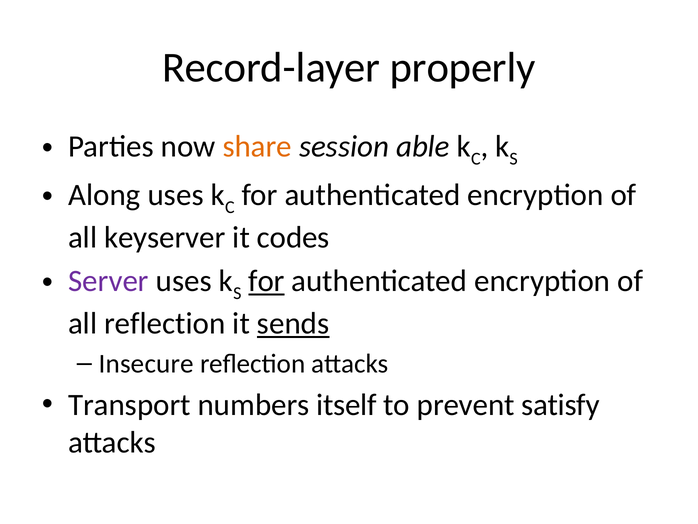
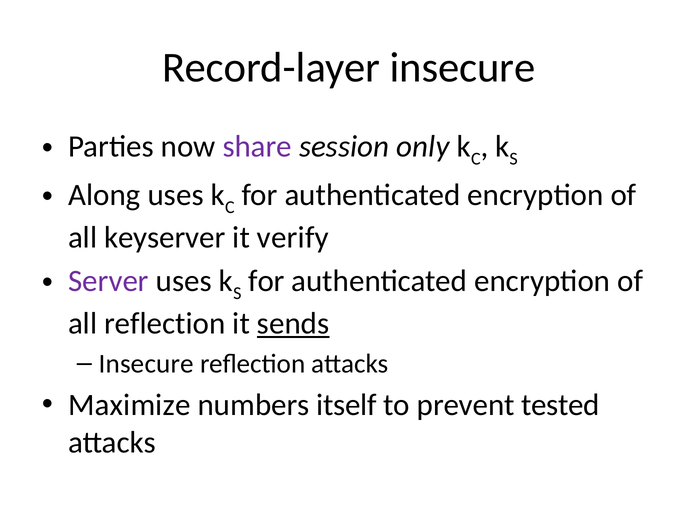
Record-layer properly: properly -> insecure (463, 68)
share colour: orange -> purple (257, 146)
able: able -> only (423, 146)
codes: codes -> verify (293, 237)
for underline: present -> none (266, 281)
Transport: Transport -> Maximize (129, 405)
satisfy: satisfy -> tested (560, 405)
